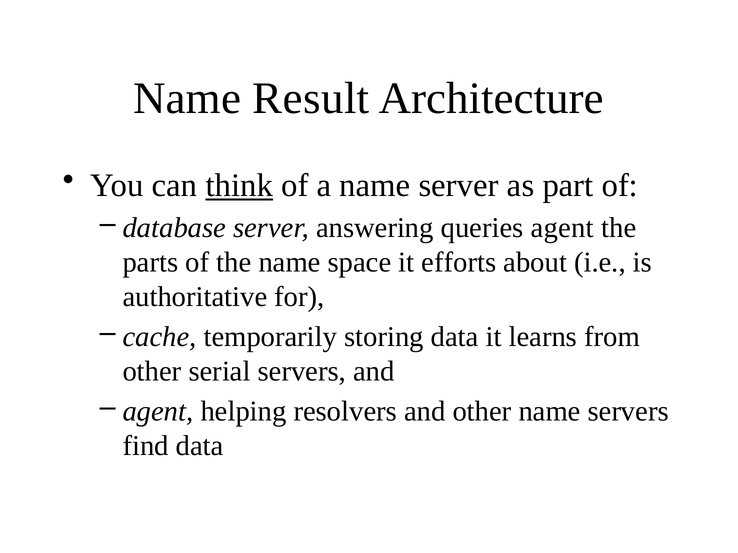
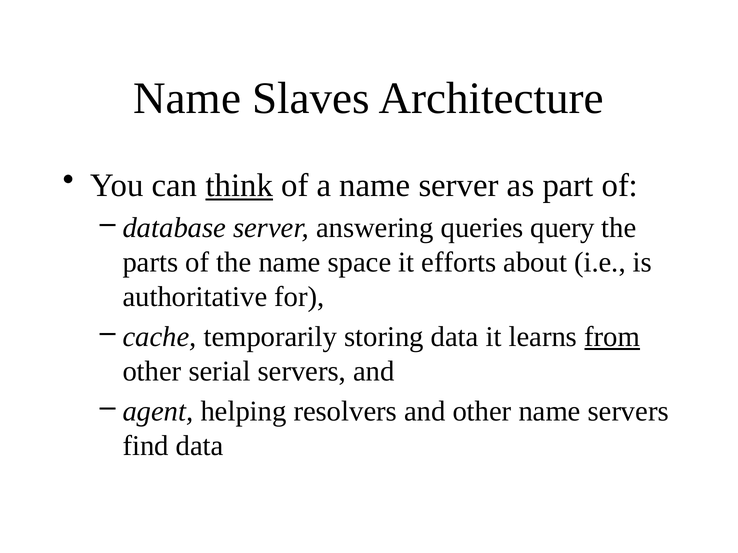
Result: Result -> Slaves (311, 98)
queries agent: agent -> query (563, 228)
from underline: none -> present (612, 337)
